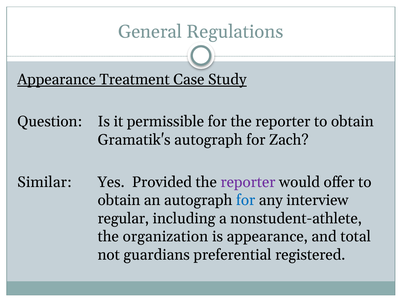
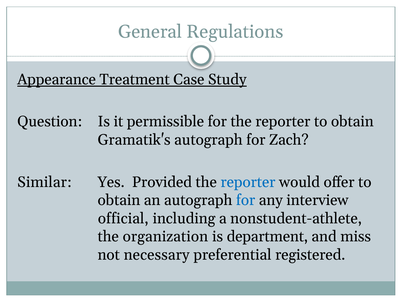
reporter colour: purple -> blue (248, 182)
regular: regular -> official (123, 218)
is appearance: appearance -> department (267, 236)
total: total -> miss (356, 236)
guardians: guardians -> necessary (157, 254)
